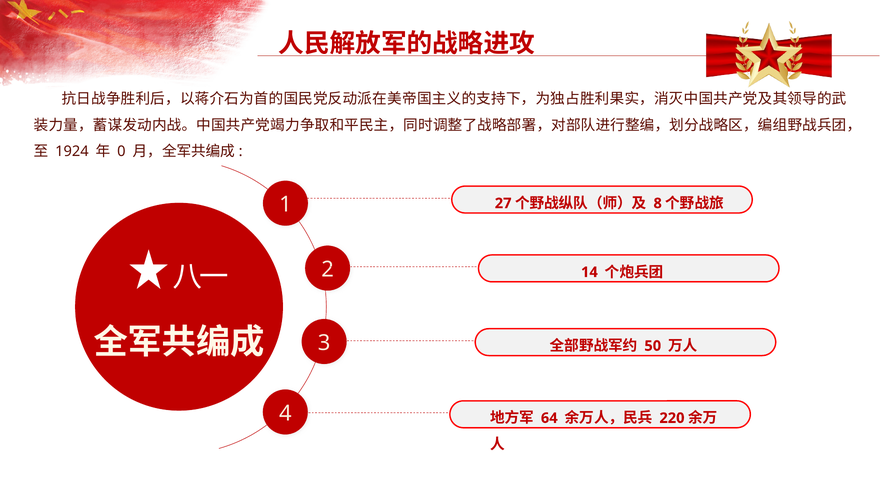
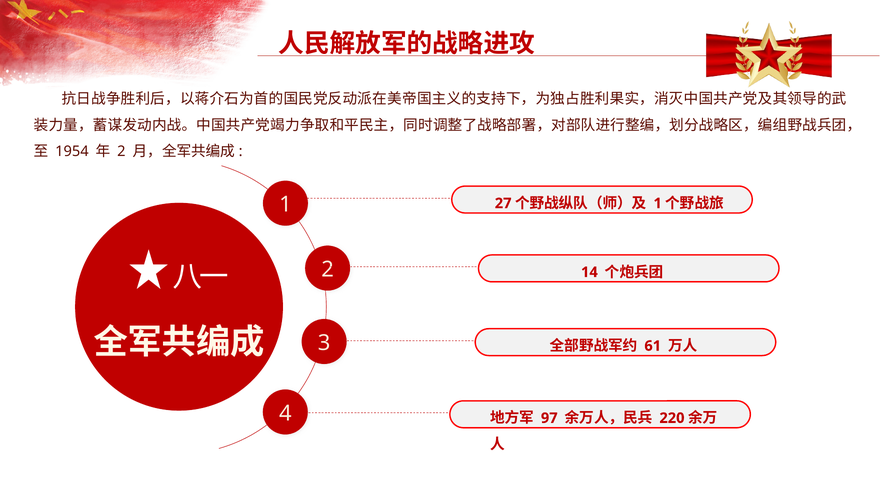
1924: 1924 -> 1954 (72, 152)
0: 0 -> 2 (121, 152)
8: 8 -> 1 (658, 203)
50: 50 -> 61 (653, 346)
64: 64 -> 97 (549, 418)
